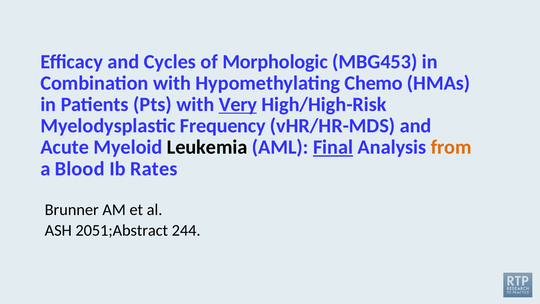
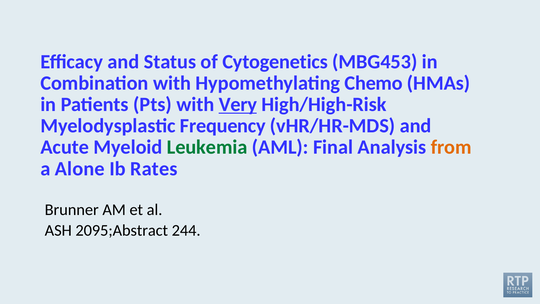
Cycles: Cycles -> Status (170, 62)
Morphologic: Morphologic -> Cytogenetics (275, 62)
Leukemia colour: black -> green (207, 147)
Final underline: present -> none (333, 147)
Blood: Blood -> Alone (80, 169)
2051;Abstract: 2051;Abstract -> 2095;Abstract (122, 230)
